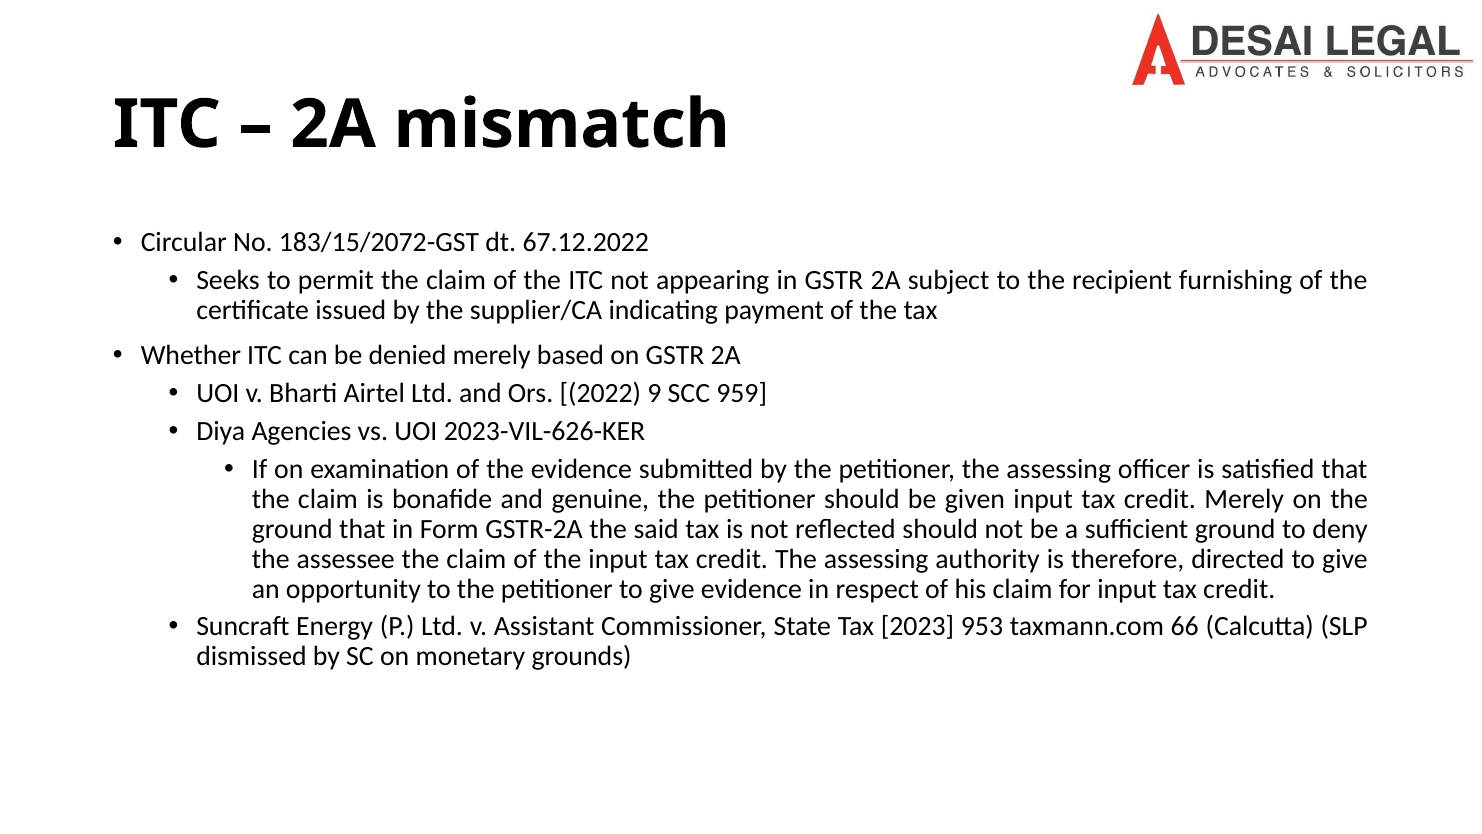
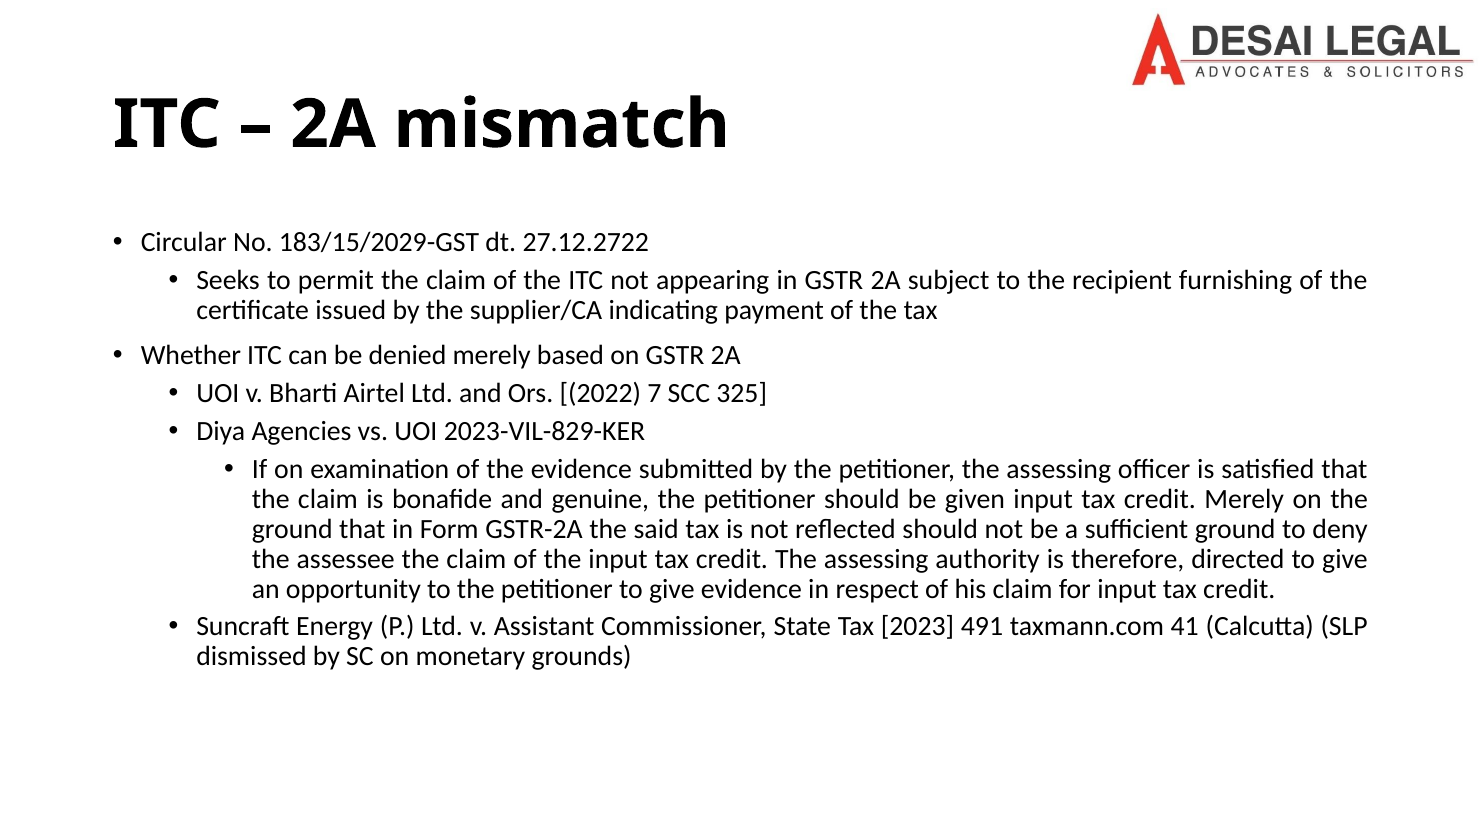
183/15/2072-GST: 183/15/2072-GST -> 183/15/2029-GST (379, 242)
67.12.2022: 67.12.2022 -> 27.12.2722 (586, 242)
9: 9 -> 7 (654, 393)
959: 959 -> 325 (742, 393)
2023-VIL-626-KER: 2023-VIL-626-KER -> 2023-VIL-829-KER (544, 431)
953: 953 -> 491 (982, 626)
66: 66 -> 41 (1185, 626)
